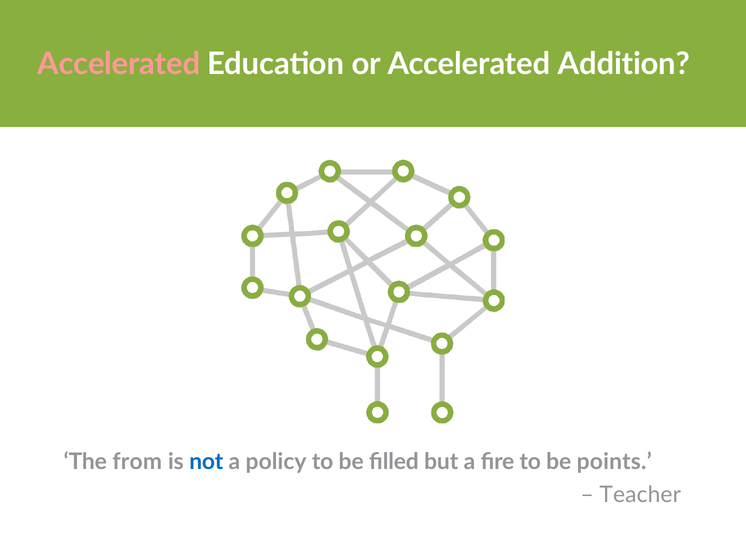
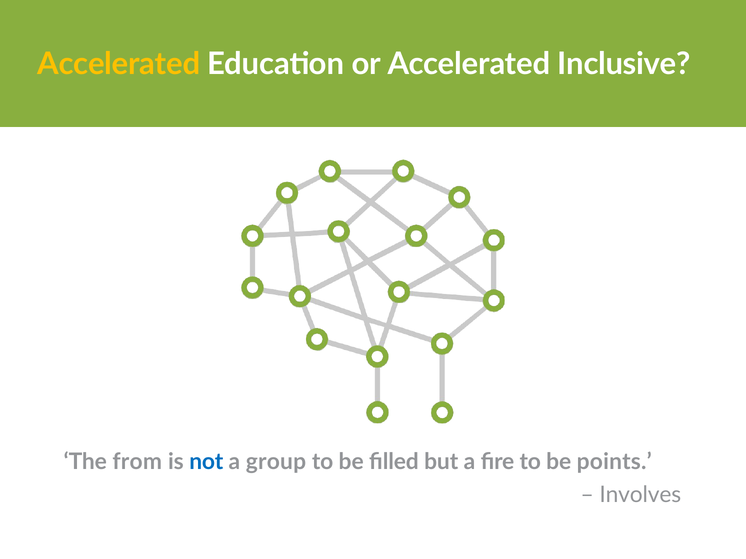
Accelerated colour: pink -> yellow (119, 64)
Addition: Addition -> Inclusive (624, 64)
policy: policy -> group (276, 462)
Teacher: Teacher -> Involves (640, 495)
